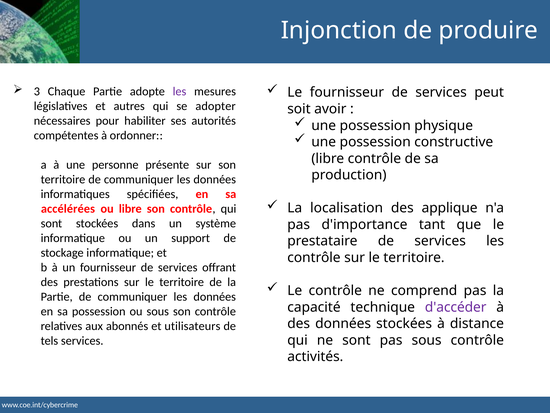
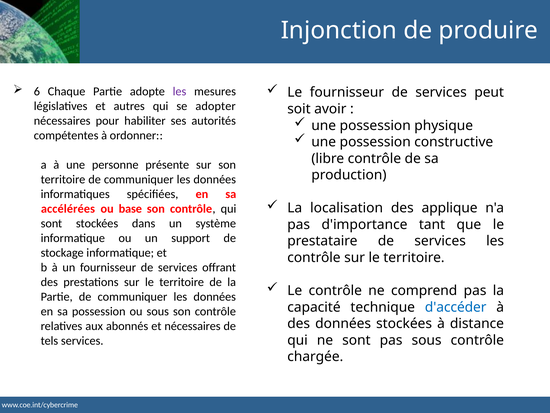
3: 3 -> 6 (37, 91)
ou libre: libre -> base (130, 209)
d'accéder colour: purple -> blue (456, 307)
et utilisateurs: utilisateurs -> nécessaires (193, 326)
activités: activités -> chargée (315, 356)
